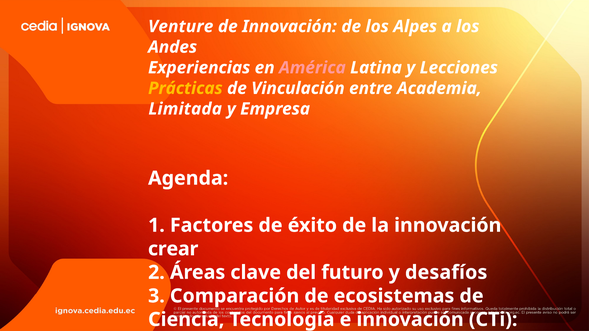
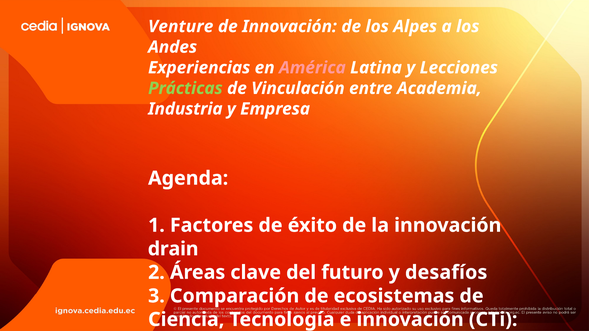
Prácticas colour: yellow -> light green (185, 88)
Limitada: Limitada -> Industria (185, 109)
crear: crear -> drain (173, 249)
